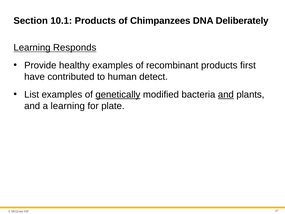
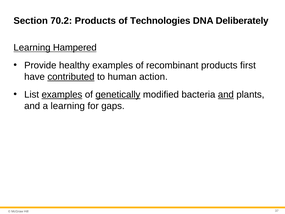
10.1: 10.1 -> 70.2 (61, 21)
Chimpanzees: Chimpanzees -> Technologies (160, 21)
Responds: Responds -> Hampered (75, 48)
contributed underline: none -> present (71, 77)
detect: detect -> action (154, 77)
examples underline: none -> present (62, 94)
plate: plate -> gaps (113, 106)
